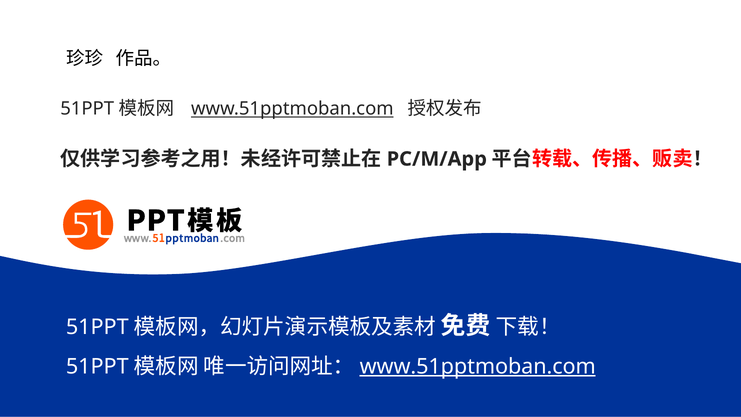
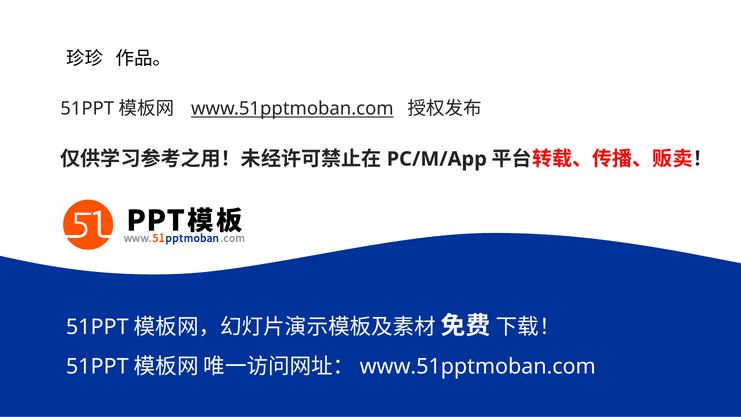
www.51pptmoban.com underline: present -> none (478, 366)
